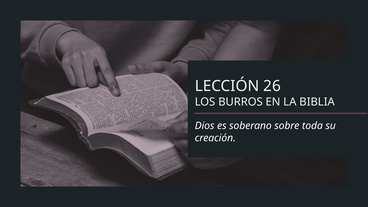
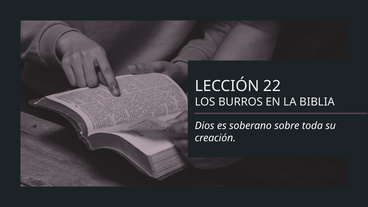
26: 26 -> 22 (272, 86)
